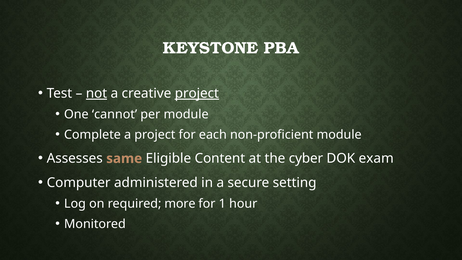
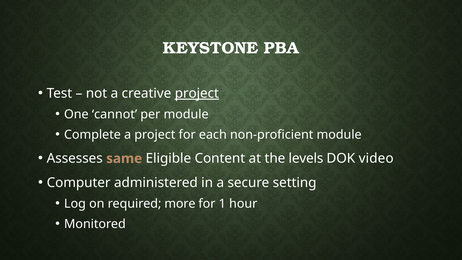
not underline: present -> none (97, 93)
cyber: cyber -> levels (306, 158)
exam: exam -> video (376, 158)
